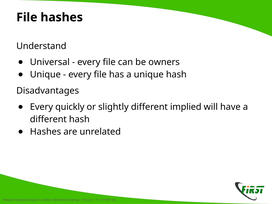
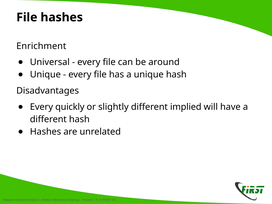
Understand: Understand -> Enrichment (41, 46)
owners: owners -> around (164, 62)
